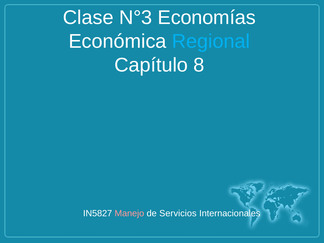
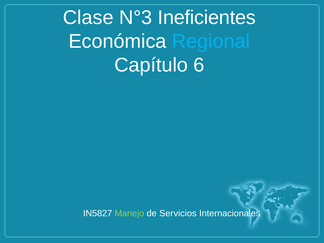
Economías: Economías -> Ineficientes (207, 17)
8: 8 -> 6 (199, 65)
Manejo colour: pink -> light green (129, 213)
